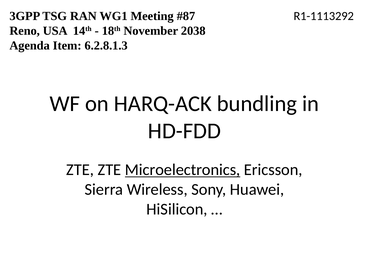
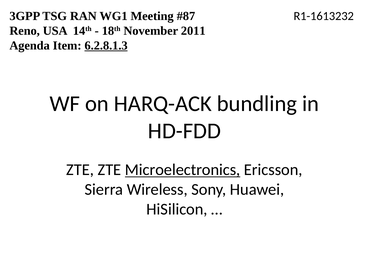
R1-1113292: R1-1113292 -> R1-1613232 (324, 16)
2038: 2038 -> 2011 (193, 31)
6.2.8.1.3 underline: none -> present (106, 45)
